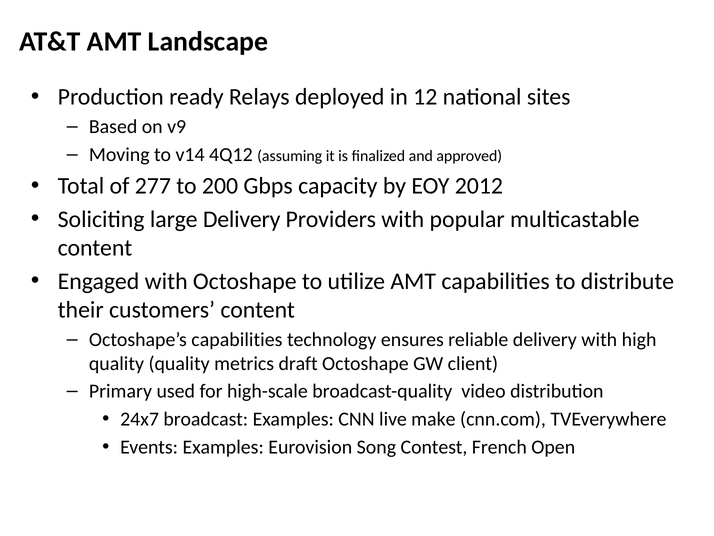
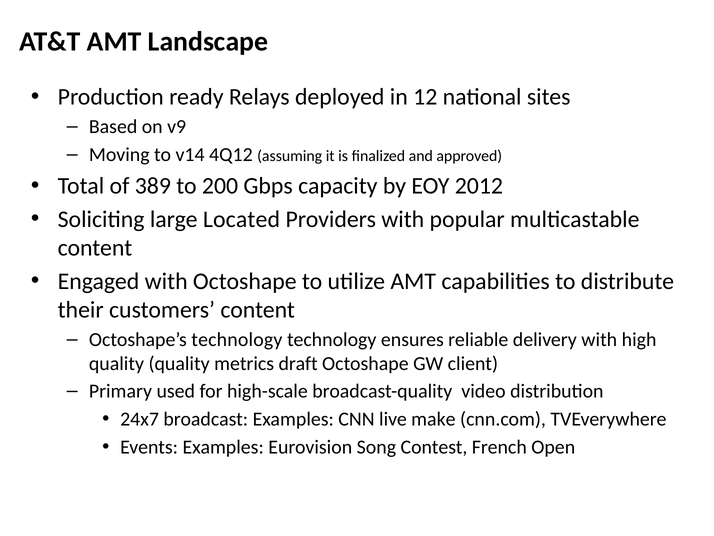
277: 277 -> 389 (153, 186)
large Delivery: Delivery -> Located (241, 219)
Octoshape’s capabilities: capabilities -> technology (237, 339)
